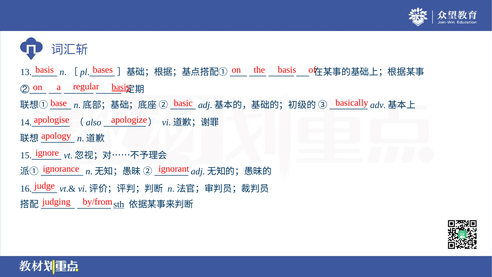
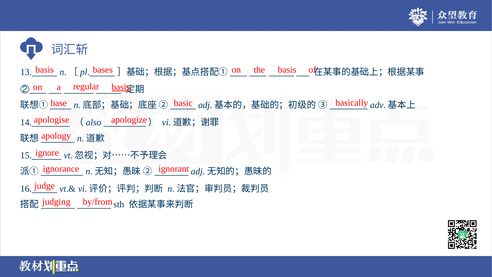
sth underline: present -> none (119, 204)
